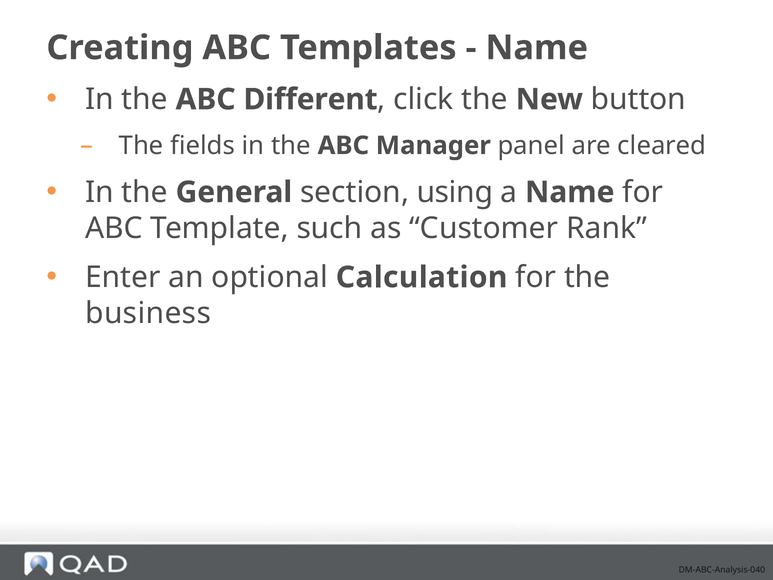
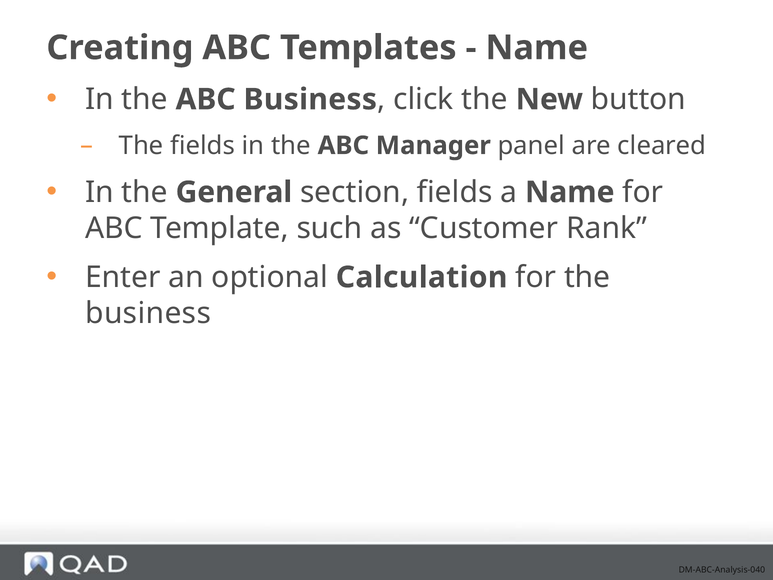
ABC Different: Different -> Business (310, 99)
section using: using -> fields (455, 192)
